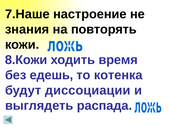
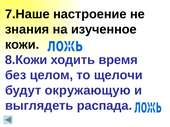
повторять: повторять -> изученное (104, 29)
едешь: едешь -> целом (51, 75)
котенка: котенка -> щелочи (118, 75)
диссоциации: диссоциации -> окружающую (88, 91)
